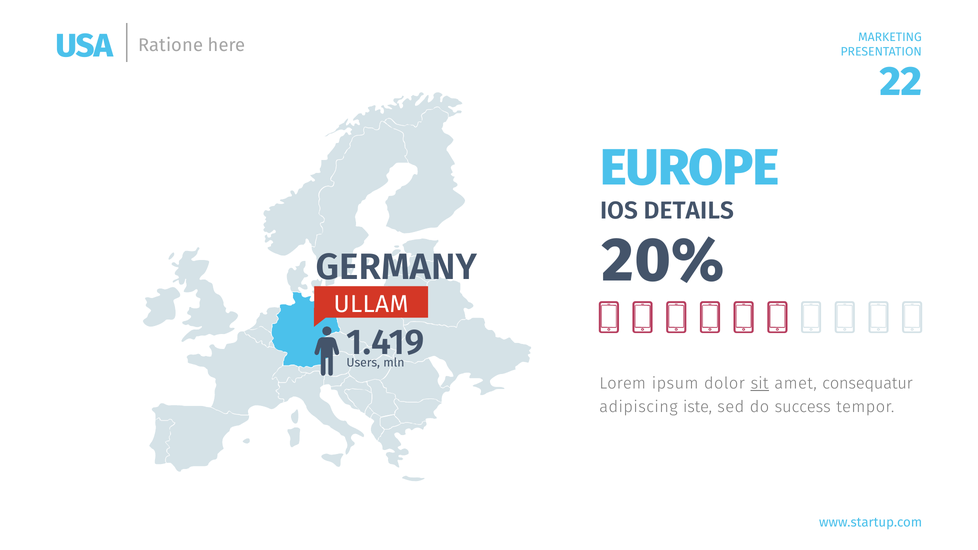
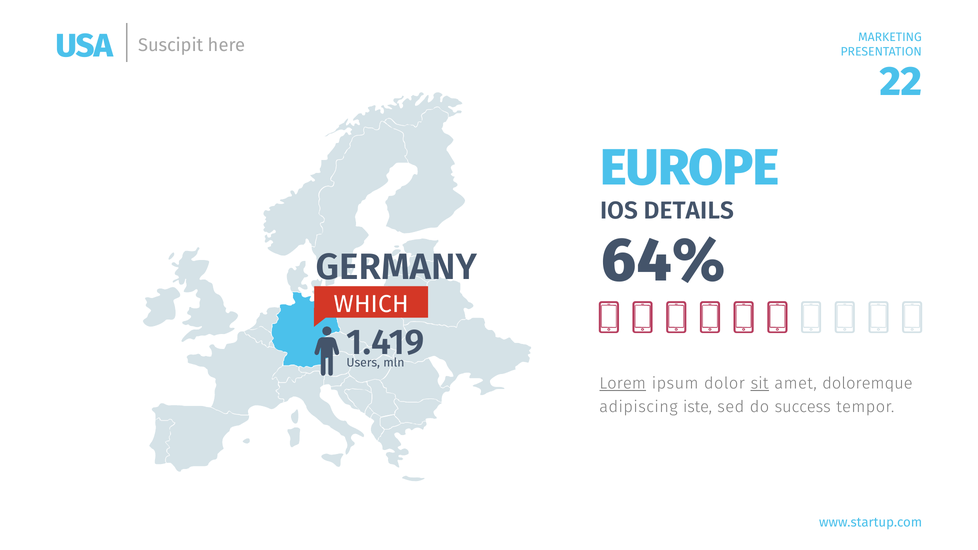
Ratione: Ratione -> Suscipit (171, 45)
20%: 20% -> 64% (663, 260)
ULLAM: ULLAM -> WHICH (371, 304)
Lorem underline: none -> present (623, 384)
consequatur: consequatur -> doloremque (867, 384)
